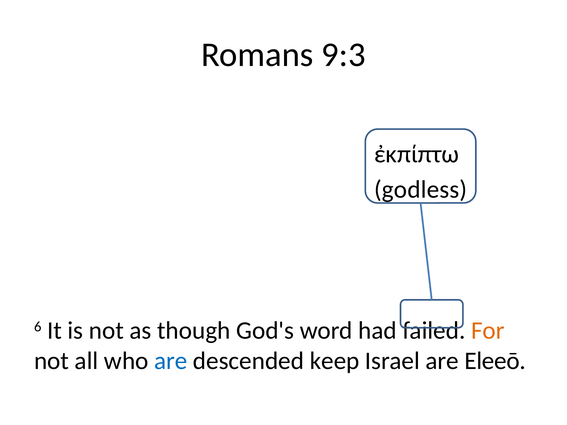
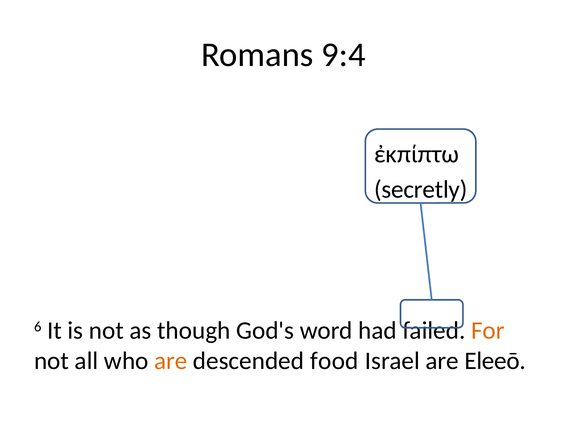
9:3: 9:3 -> 9:4 (343, 55)
godless: godless -> secretly (421, 190)
are colour: blue -> orange (171, 361)
keep: keep -> food (334, 361)
